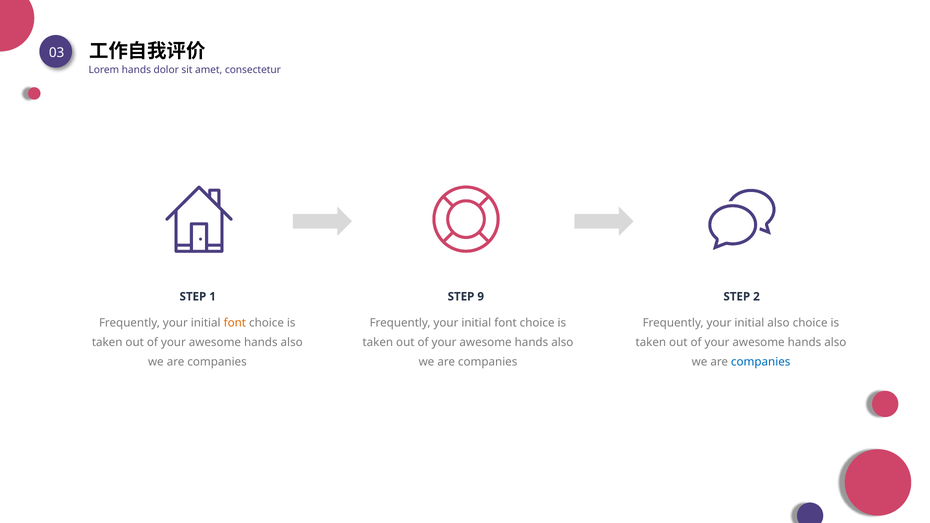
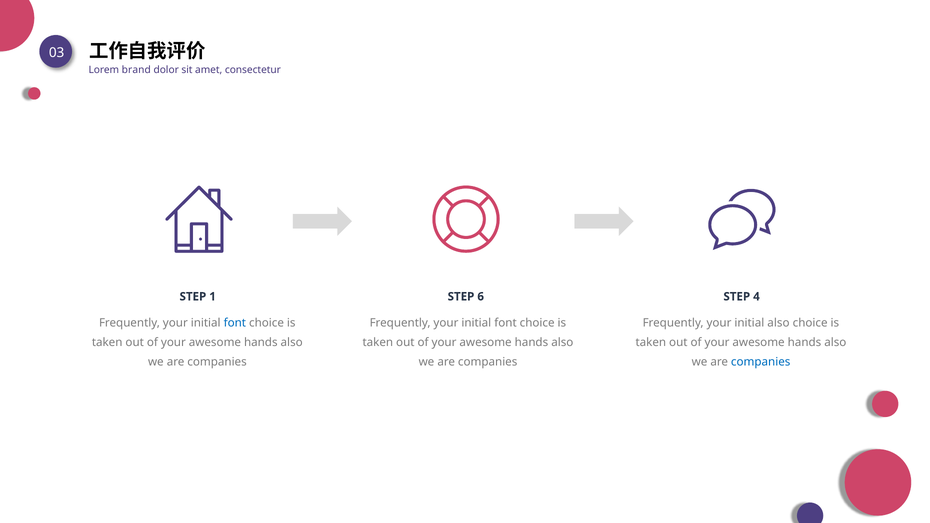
Lorem hands: hands -> brand (136, 70)
9: 9 -> 6 (481, 297)
2: 2 -> 4 (756, 297)
font colour: orange -> blue (235, 323)
